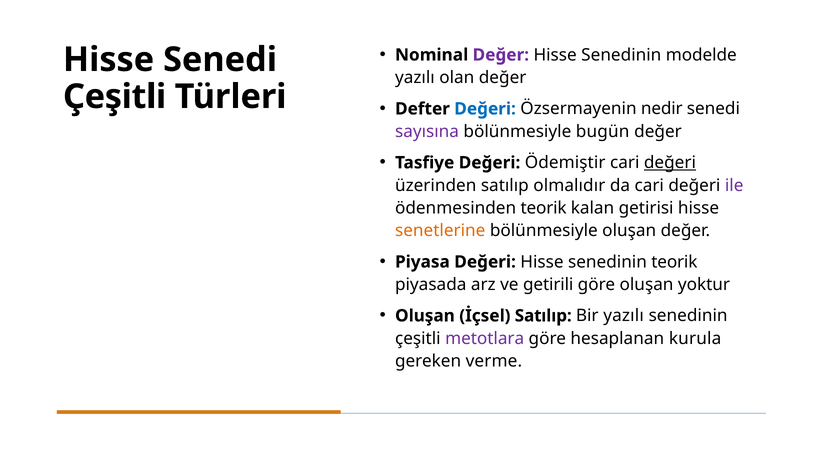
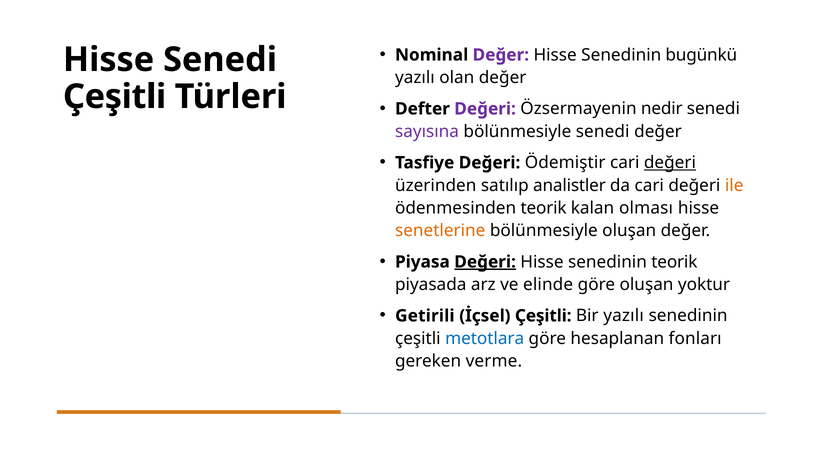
modelde: modelde -> bugünkü (701, 55)
Değeri colour: blue -> purple (485, 109)
bölünmesiyle bugün: bugün -> senedi (603, 131)
olmalıdır: olmalıdır -> analistler (569, 185)
ile colour: purple -> orange (734, 185)
getirisi: getirisi -> olması (646, 208)
Değeri underline: none -> present (485, 262)
getirili: getirili -> elinde (548, 284)
Oluşan: Oluşan -> Getirili (425, 316)
İçsel Satılıp: Satılıp -> Çeşitli (543, 316)
metotlara colour: purple -> blue (485, 338)
kurula: kurula -> fonları (695, 338)
